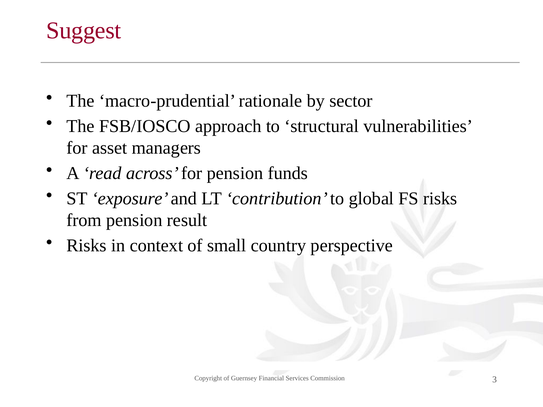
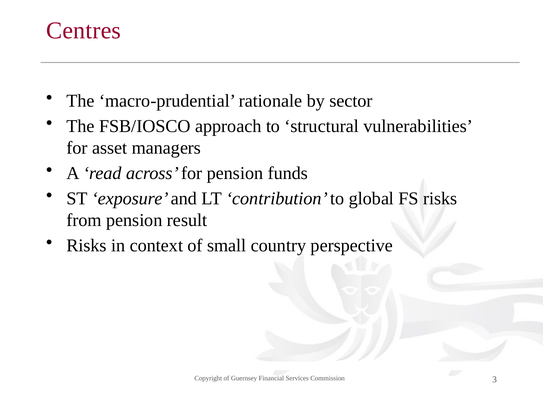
Suggest: Suggest -> Centres (84, 31)
